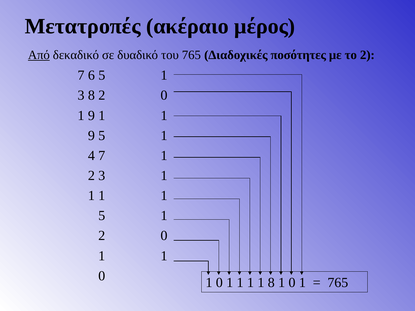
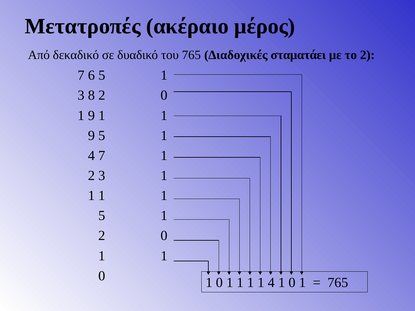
Από underline: present -> none (39, 55)
ποσότητες: ποσότητες -> σταματάει (298, 55)
1 1 8: 8 -> 4 (271, 283)
